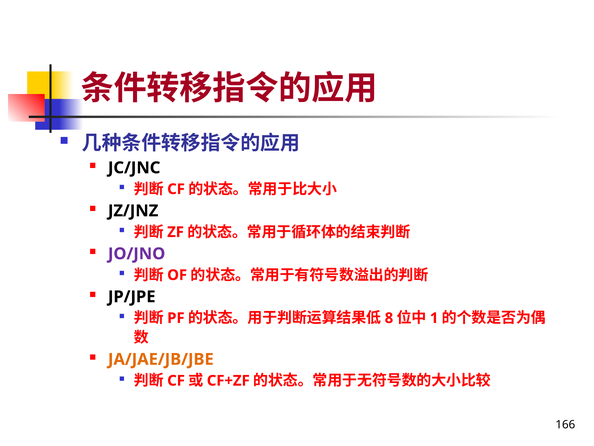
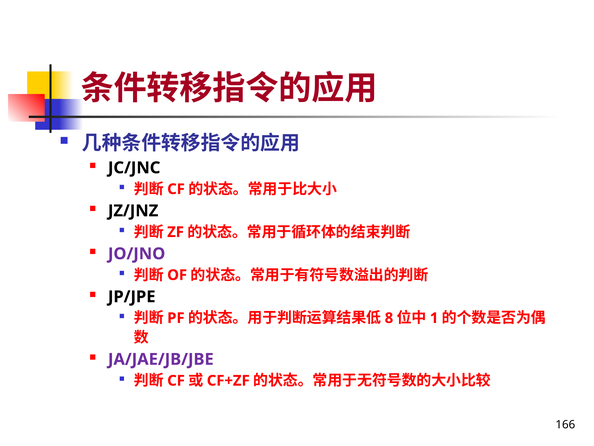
JA/JAE/JB/JBE colour: orange -> purple (161, 359)
